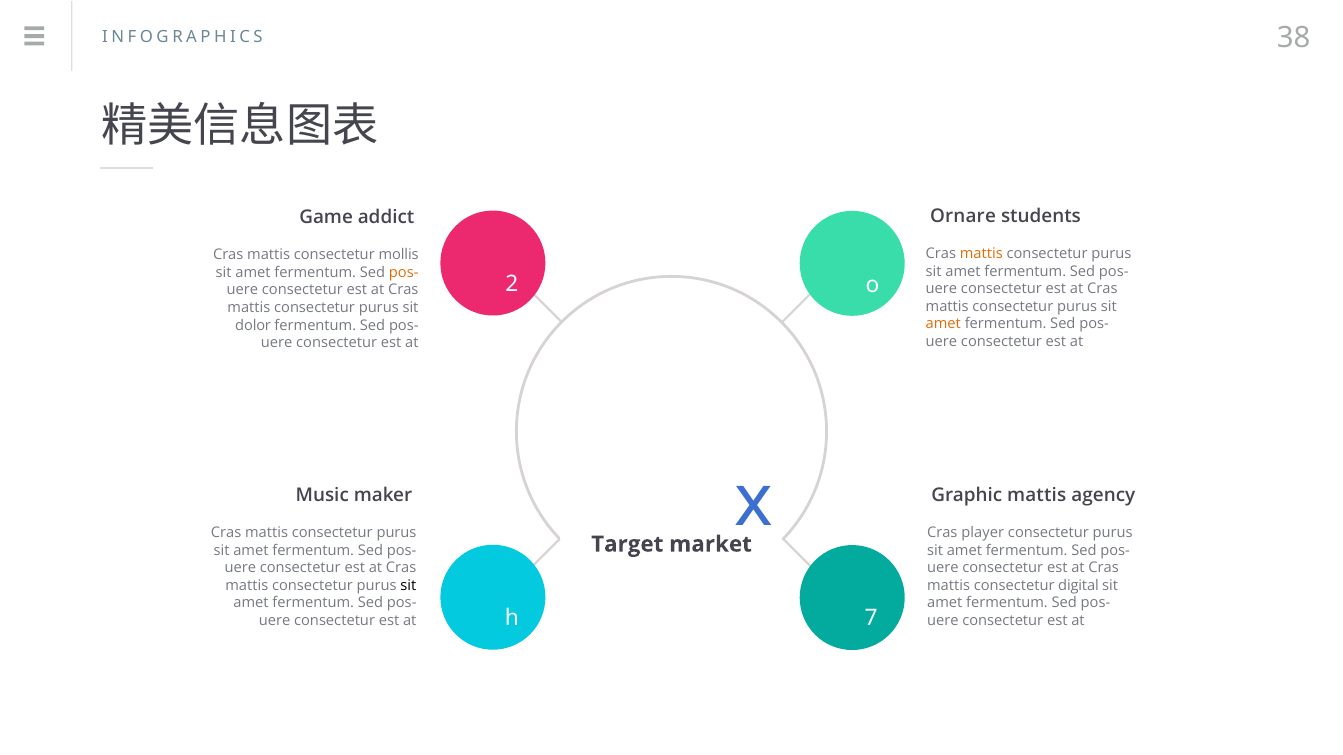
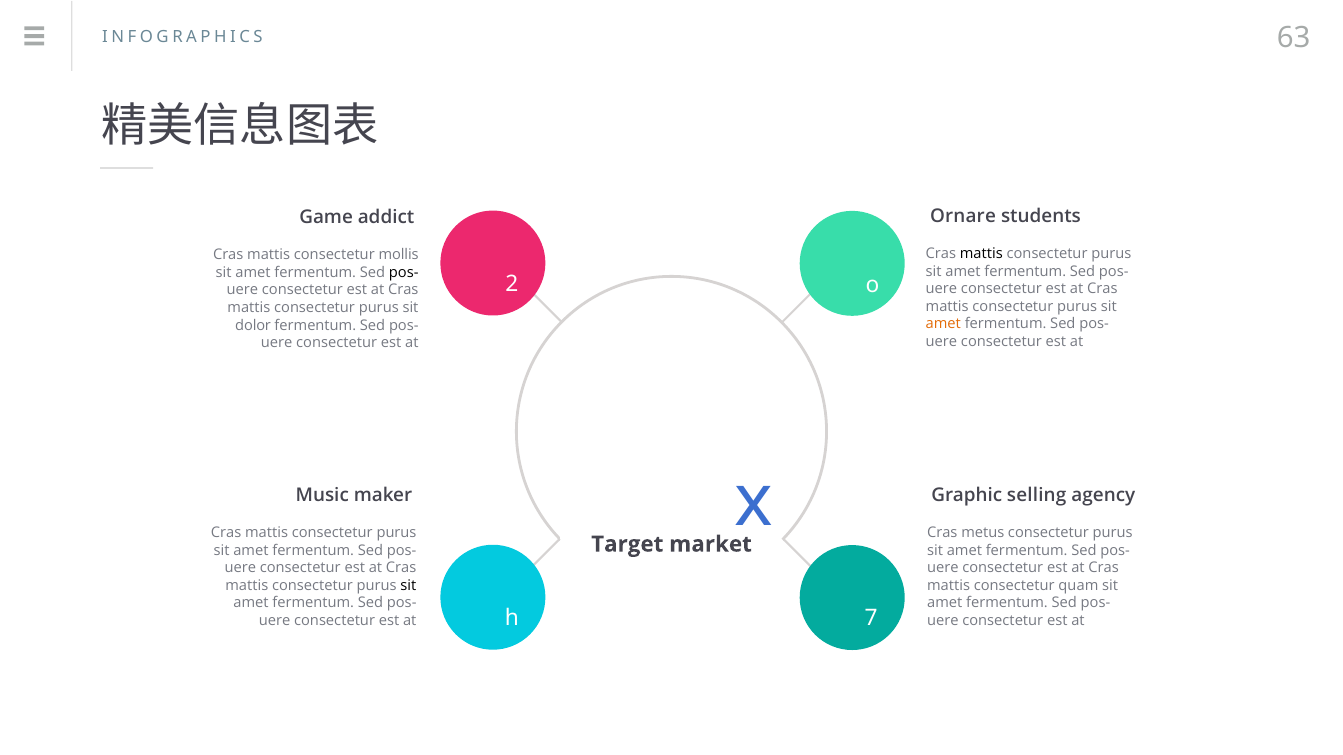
38: 38 -> 63 (1294, 38)
mattis colour: orange -> black (981, 254)
pos- colour: orange -> black (404, 273)
Graphic mattis: mattis -> selling (1037, 495)
player: player -> metus (983, 533)
digital: digital -> quam (1078, 586)
